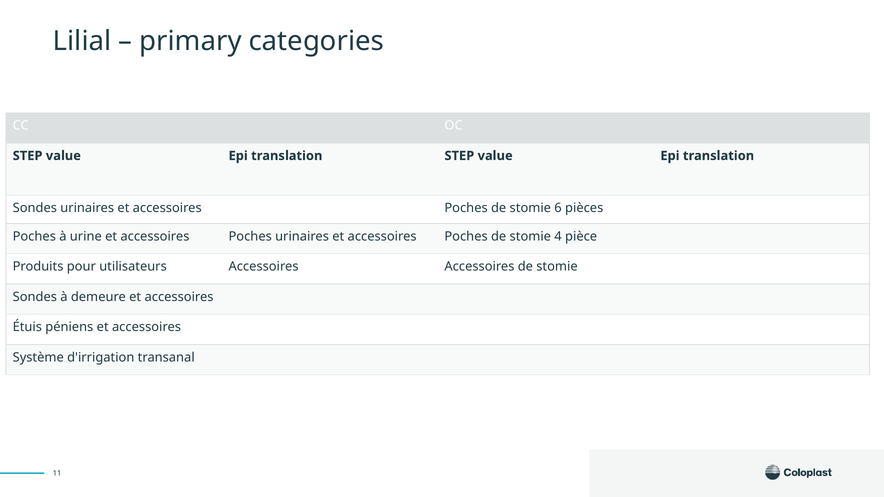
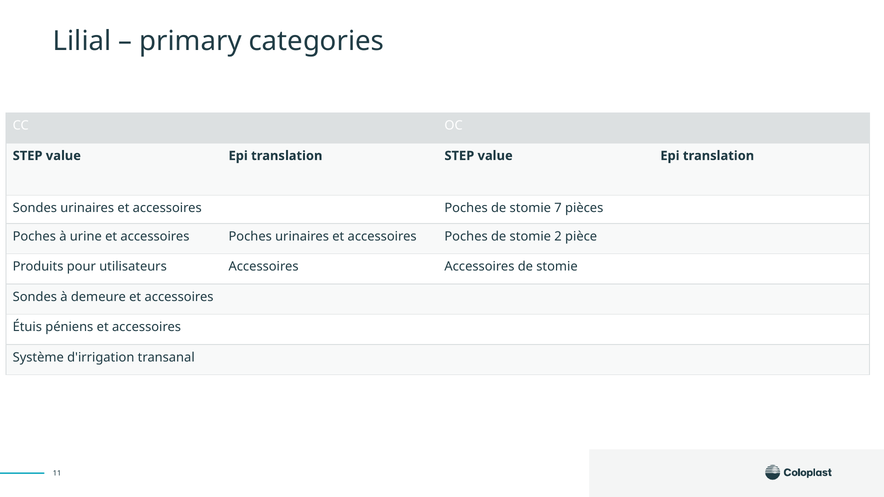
6: 6 -> 7 (558, 208)
4: 4 -> 2 (558, 237)
